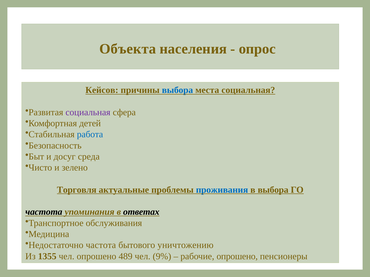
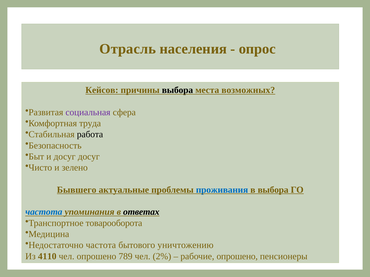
Объекта: Объекта -> Отрасль (128, 49)
выбора colour: blue -> black (177, 90)
места социальная: социальная -> возможных (248, 90)
детей: детей -> труда (90, 124)
работа colour: blue -> black (90, 135)
досуг среда: среда -> досуг (89, 157)
Торговля: Торговля -> Бывшего (77, 190)
частота colour: black -> blue (44, 212)
обслуживания: обслуживания -> товарооборота (114, 223)
1355: 1355 -> 4110 (47, 257)
489: 489 -> 789 (126, 257)
9%: 9% -> 2% (162, 257)
